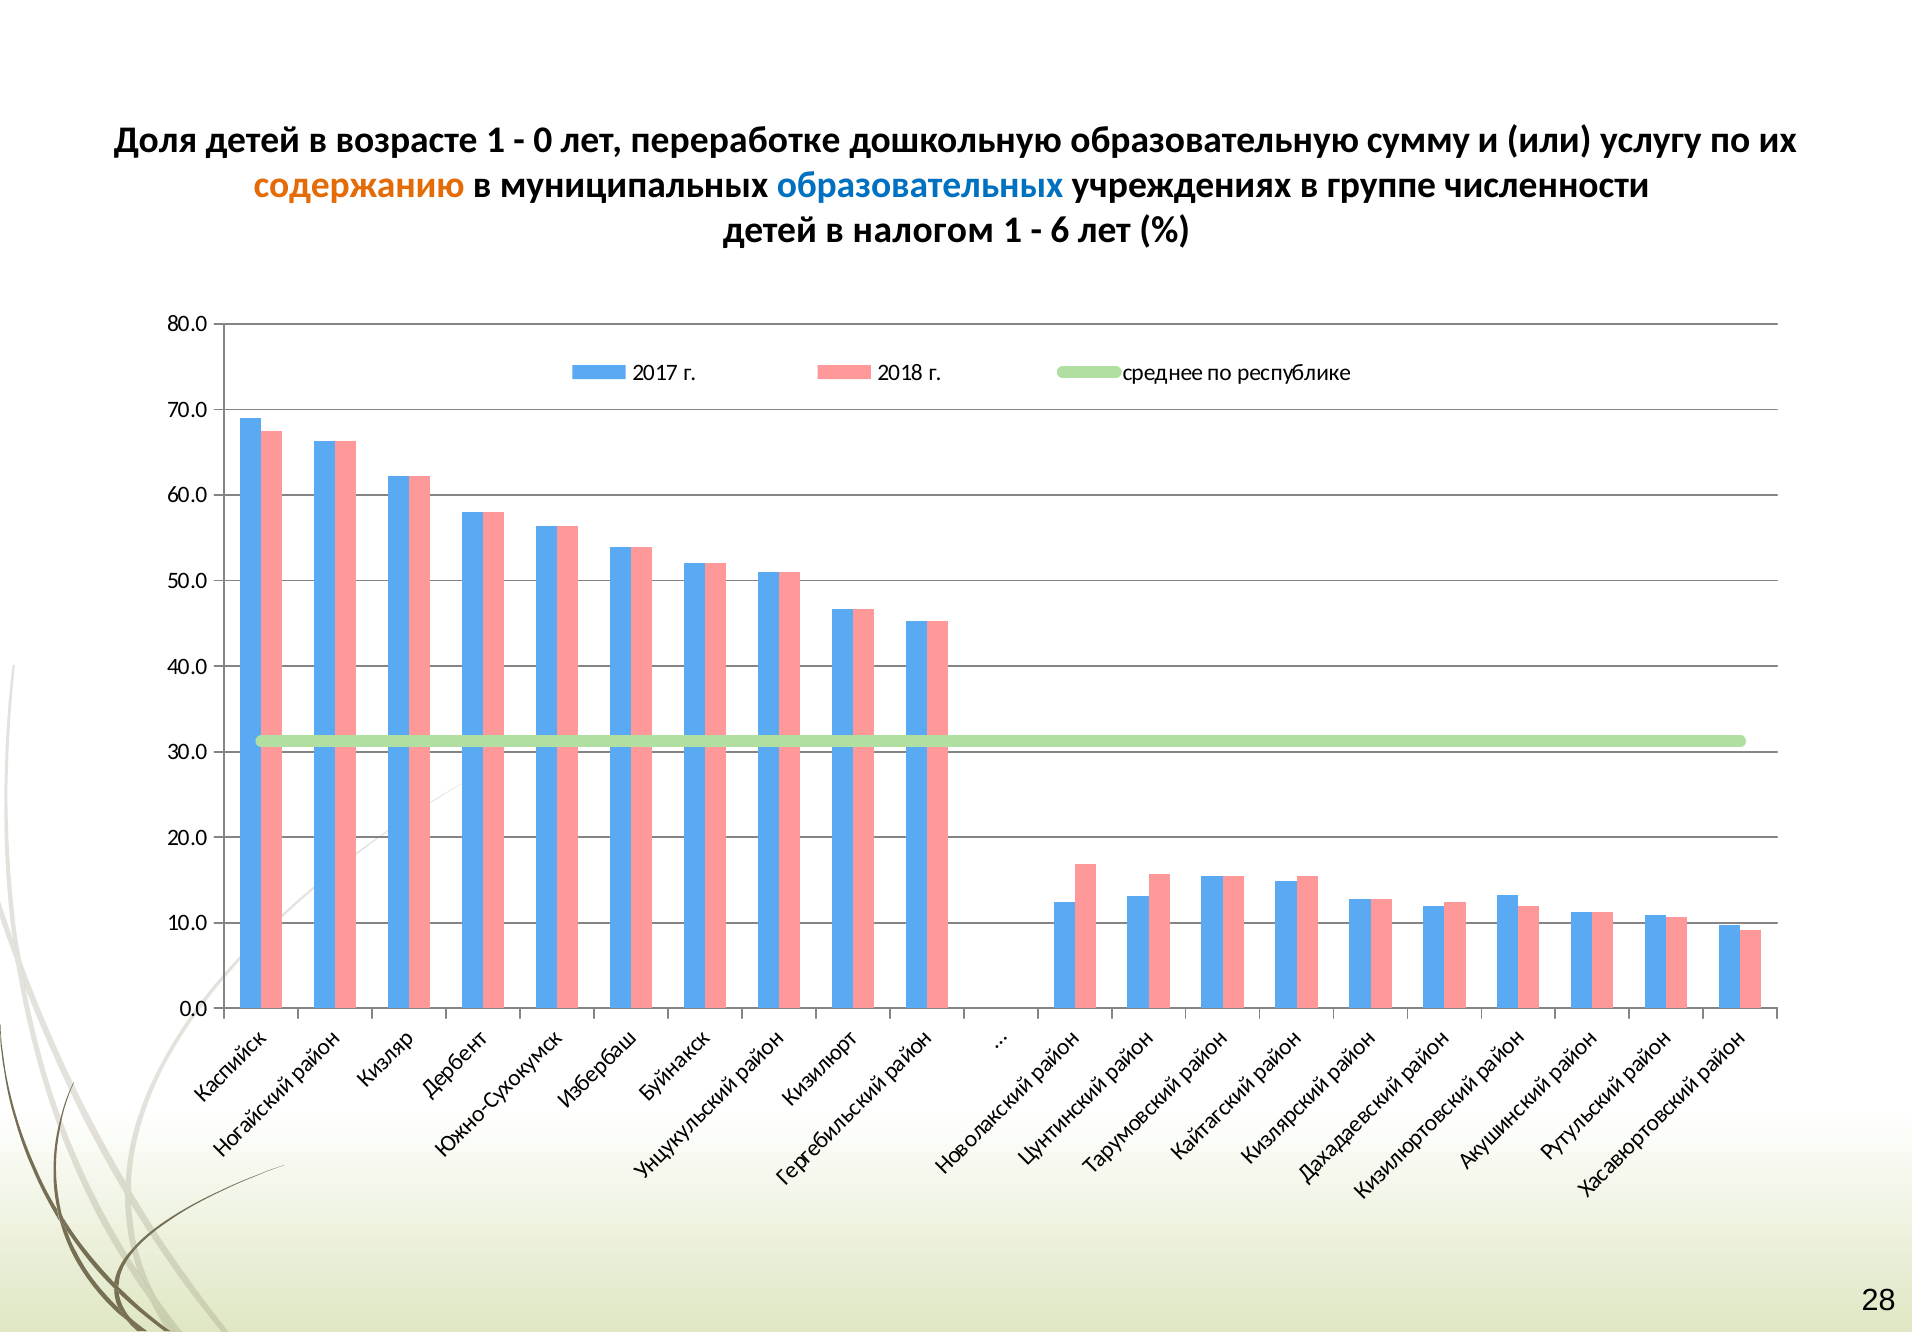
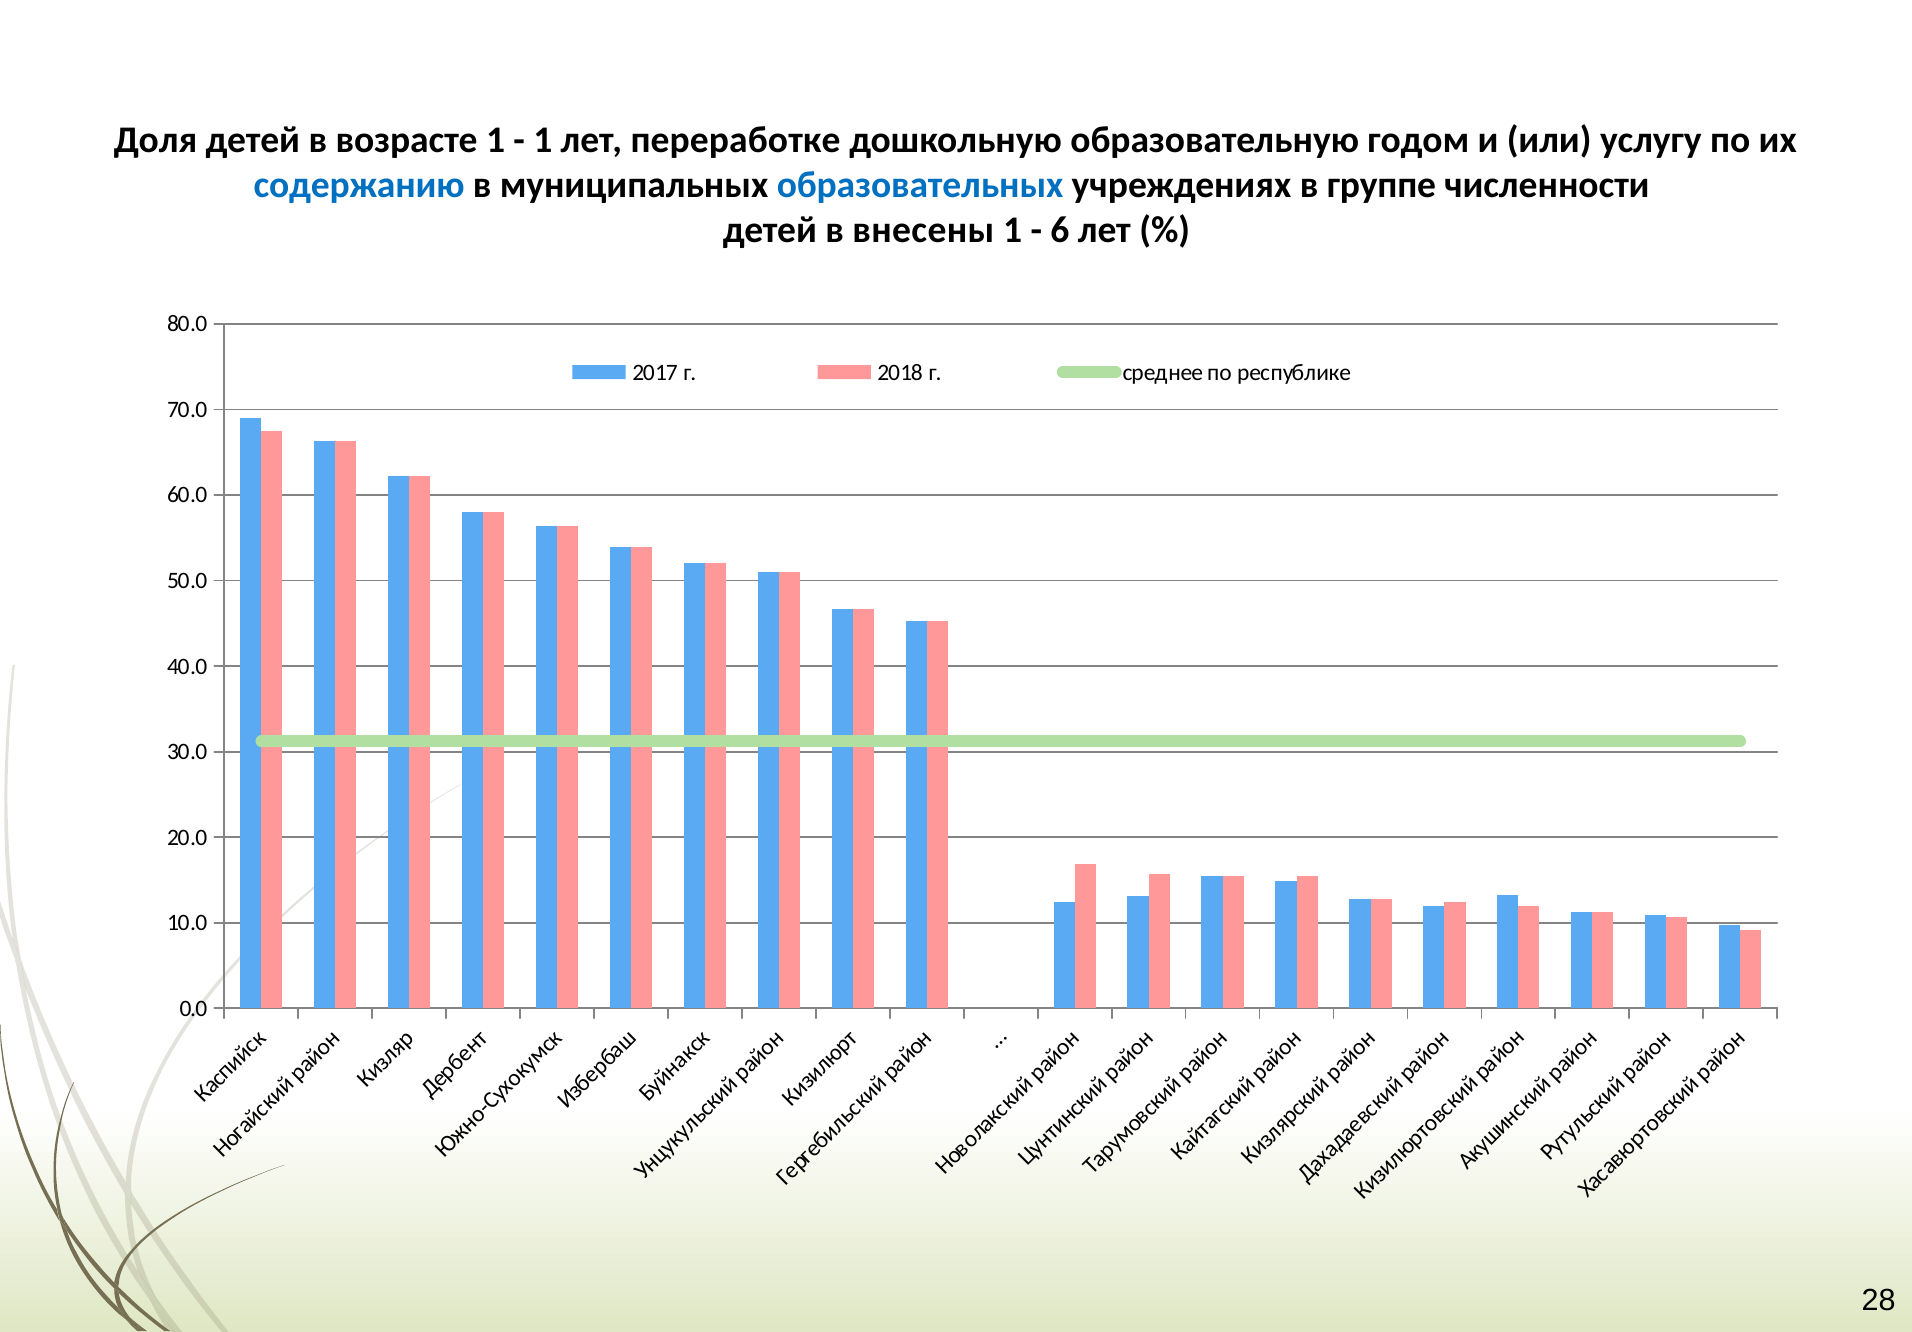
0: 0 -> 1 (543, 140)
сумму: сумму -> годом (1418, 140)
содержанию colour: orange -> blue (359, 185)
налогом: налогом -> внесены (923, 230)
